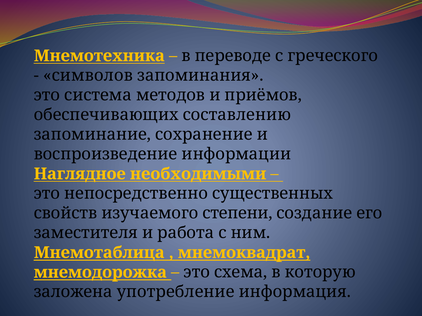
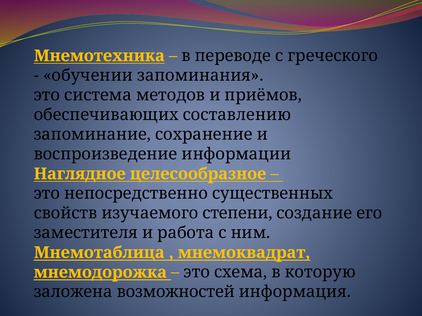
символов: символов -> обучении (88, 76)
необходимыми: необходимыми -> целесообразное (198, 174)
употребление: употребление -> возможностей (176, 292)
